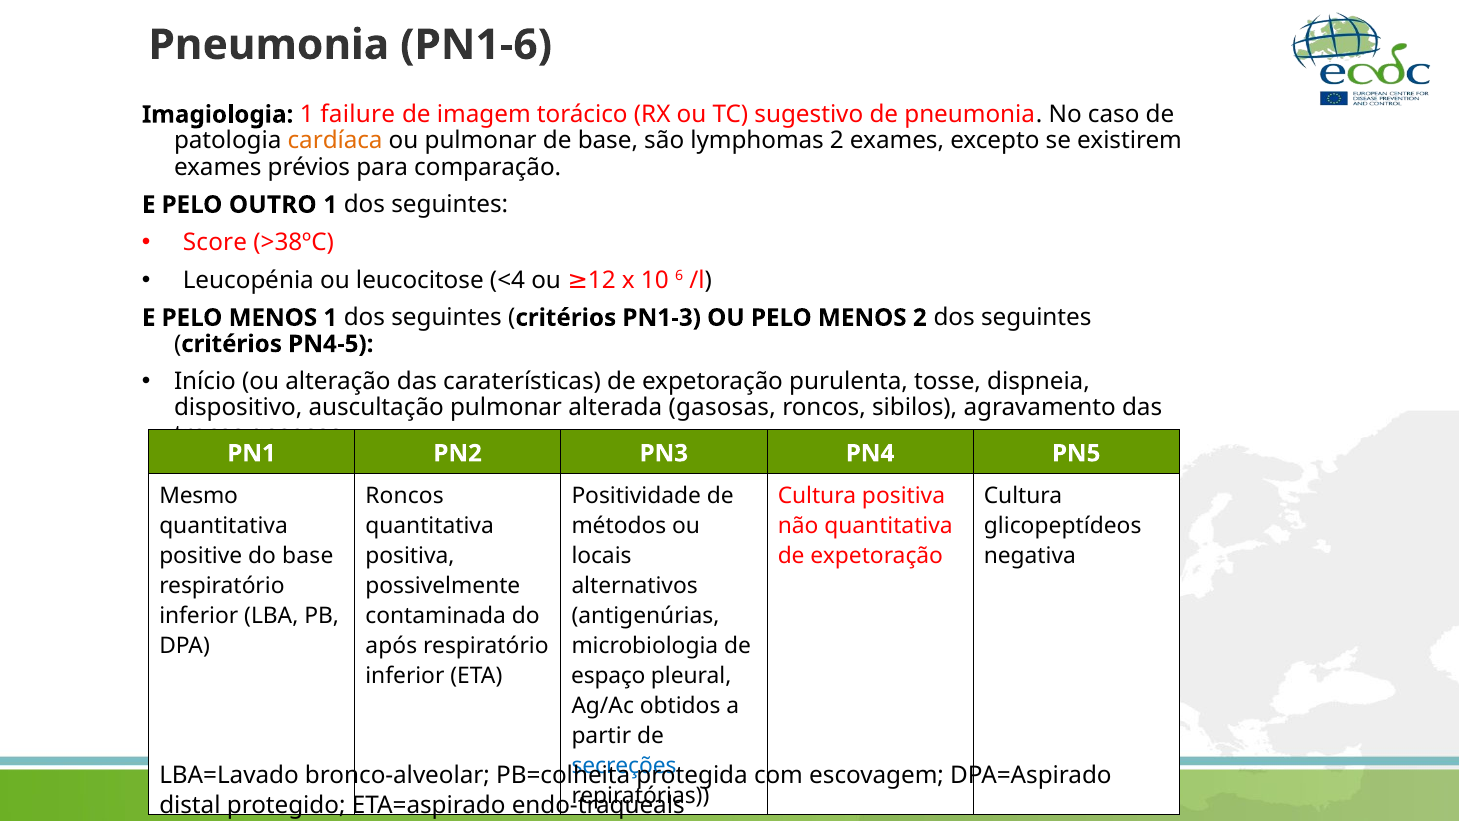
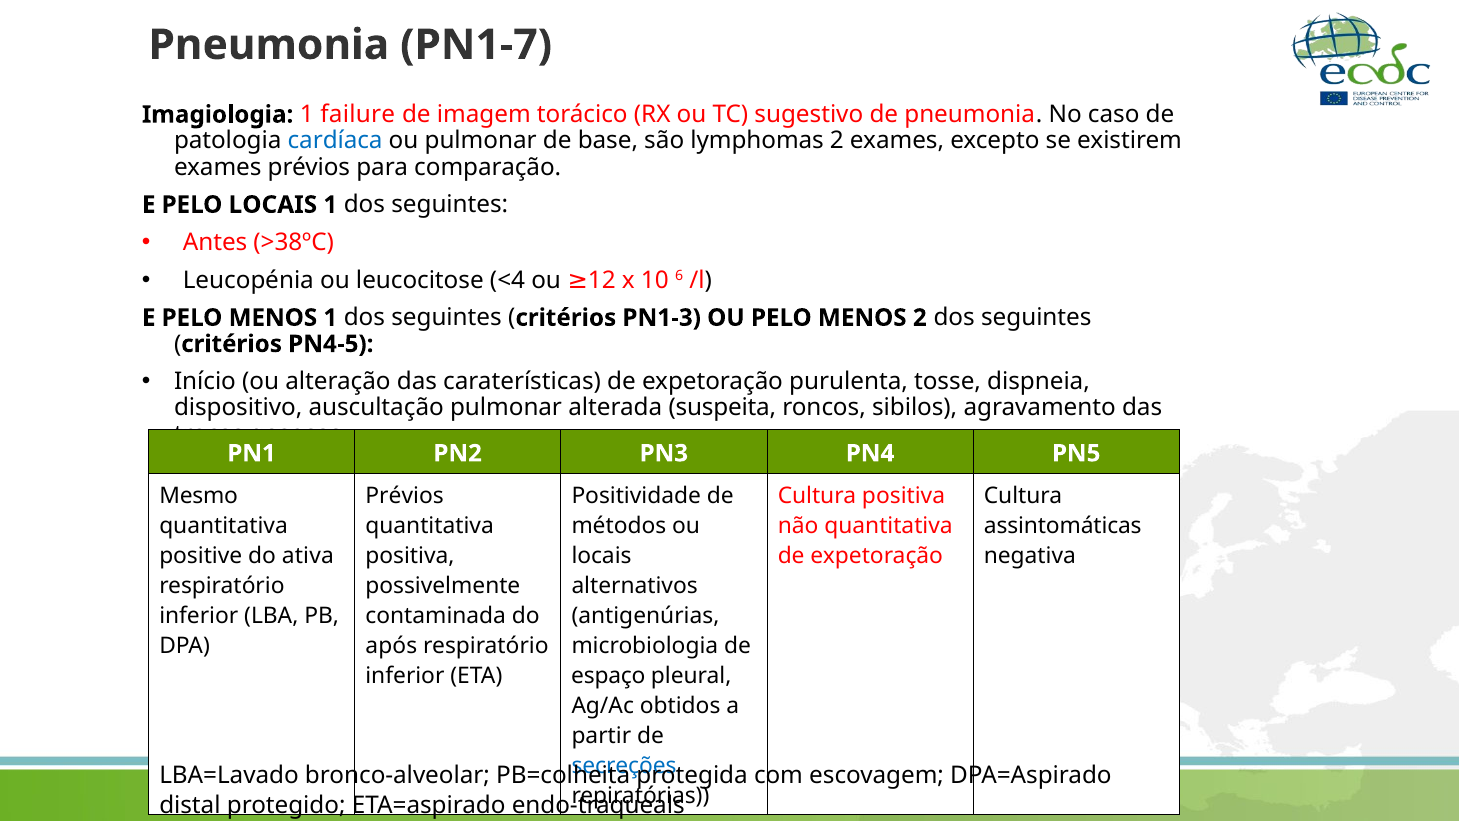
PN1-6: PN1-6 -> PN1-7 (476, 45)
cardíaca colour: orange -> blue (335, 141)
PELO OUTRO: OUTRO -> LOCAIS (273, 205)
Score: Score -> Antes (215, 242)
alterada gasosas: gasosas -> suspeita (722, 408)
Roncos: Roncos -> Prévios (405, 496)
glicopeptídeos: glicopeptídeos -> assintomáticas (1063, 526)
do base: base -> ativa (308, 556)
